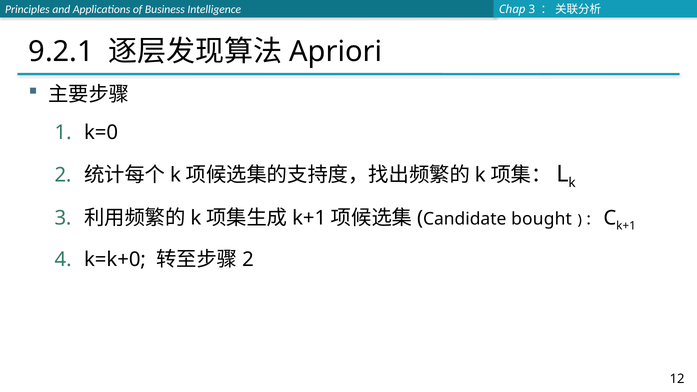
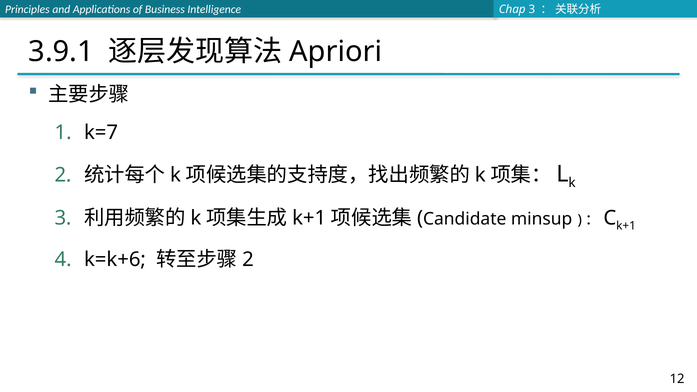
9.2.1: 9.2.1 -> 3.9.1 (61, 52)
k=0: k=0 -> k=7 (101, 133)
bought: bought -> minsup (542, 219)
k=k+0: k=k+0 -> k=k+6 (115, 259)
